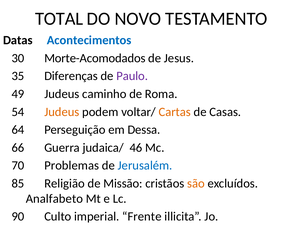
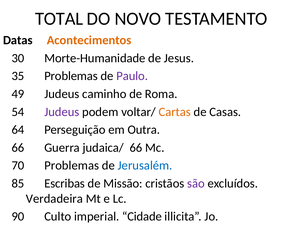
Acontecimentos colour: blue -> orange (89, 40)
Morte-Acomodados: Morte-Acomodados -> Morte-Humanidade (95, 58)
35 Diferenças: Diferenças -> Problemas (71, 76)
Judeus colour: orange -> purple (62, 111)
Dessa: Dessa -> Outra (144, 129)
judaica/ 46: 46 -> 66 (136, 147)
Religião: Religião -> Escribas (65, 183)
são colour: orange -> purple (196, 183)
Analfabeto: Analfabeto -> Verdadeira (54, 198)
Frente: Frente -> Cidade (142, 216)
